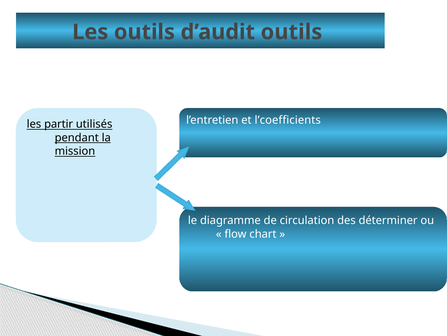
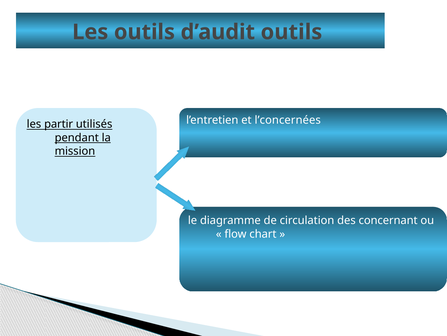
l’coefficients: l’coefficients -> l’concernées (288, 120)
déterminer: déterminer -> concernant (388, 220)
